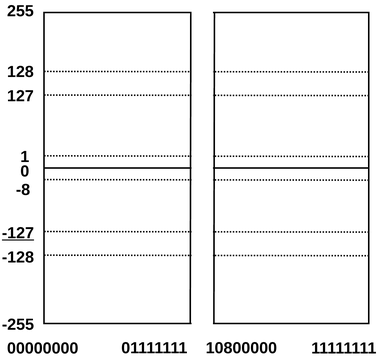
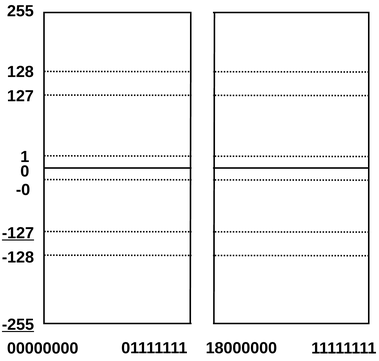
-8: -8 -> -0 (23, 190)
-255 underline: none -> present (18, 325)
10800000: 10800000 -> 18000000 (241, 348)
